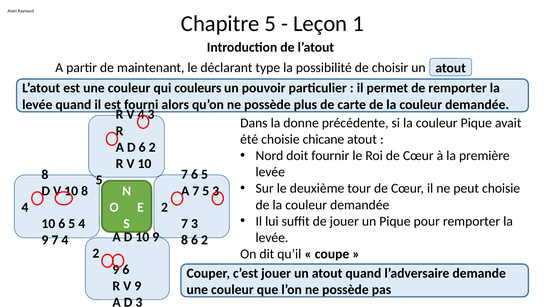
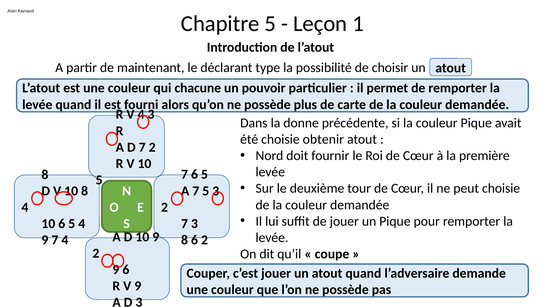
couleurs: couleurs -> chacune (198, 88)
chicane: chicane -> obtenir (323, 139)
D 6: 6 -> 7 (142, 147)
